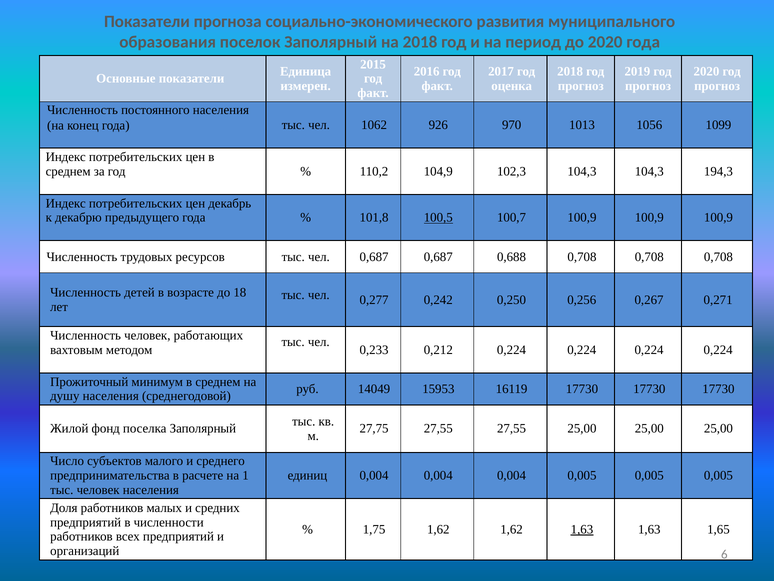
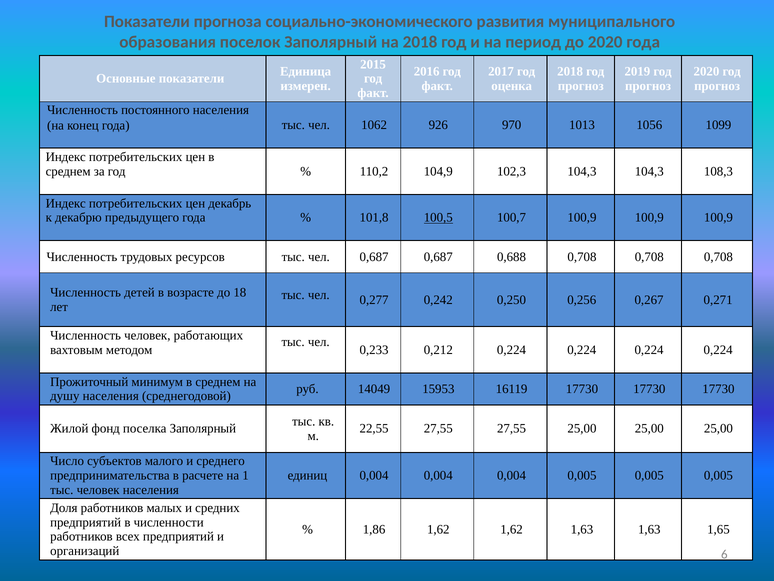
194,3: 194,3 -> 108,3 (718, 171)
27,75: 27,75 -> 22,55 (374, 428)
1,75: 1,75 -> 1,86 (374, 529)
1,63 underline: present -> none (582, 529)
